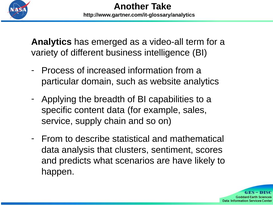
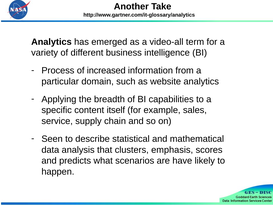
content data: data -> itself (116, 110)
From: From -> Seen (52, 139)
sentiment: sentiment -> emphasis (172, 150)
